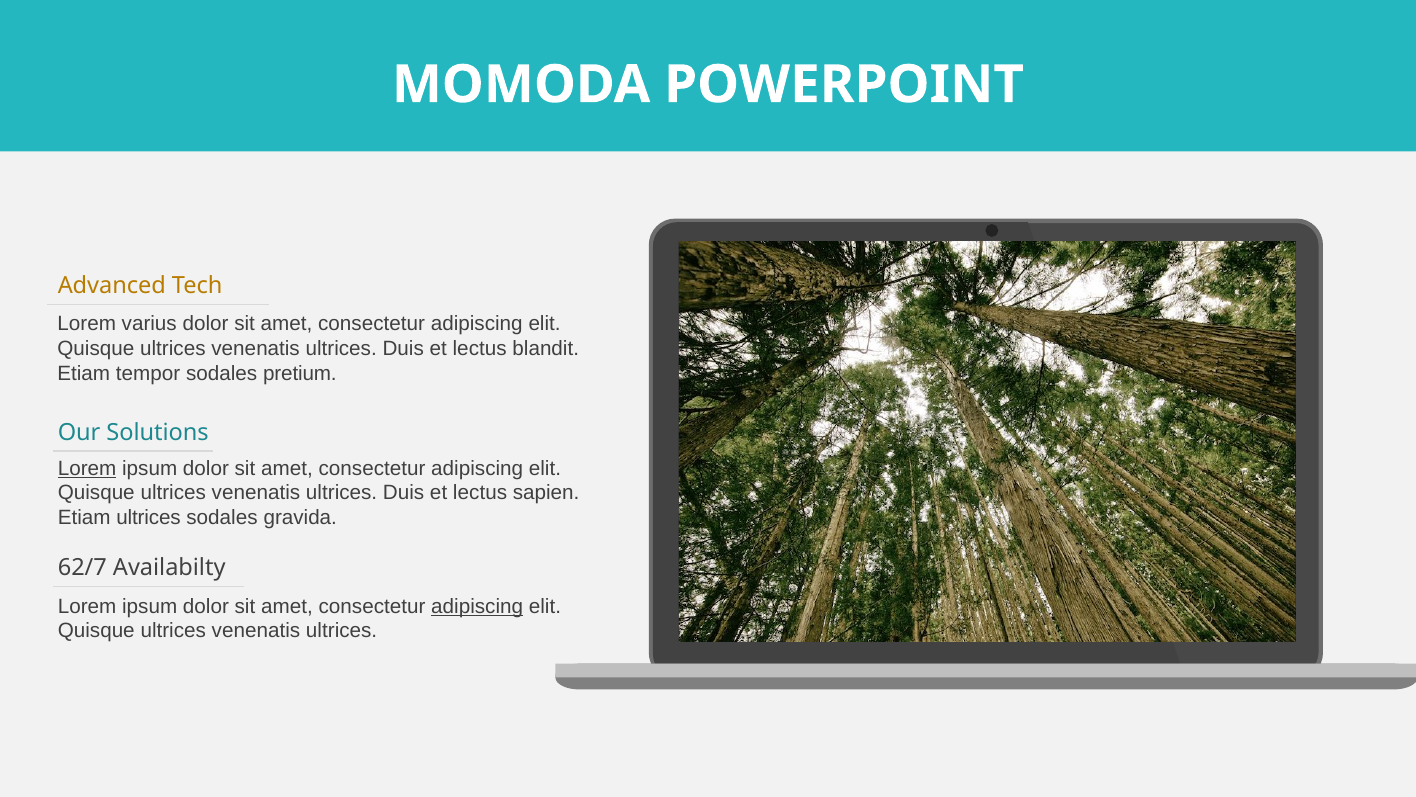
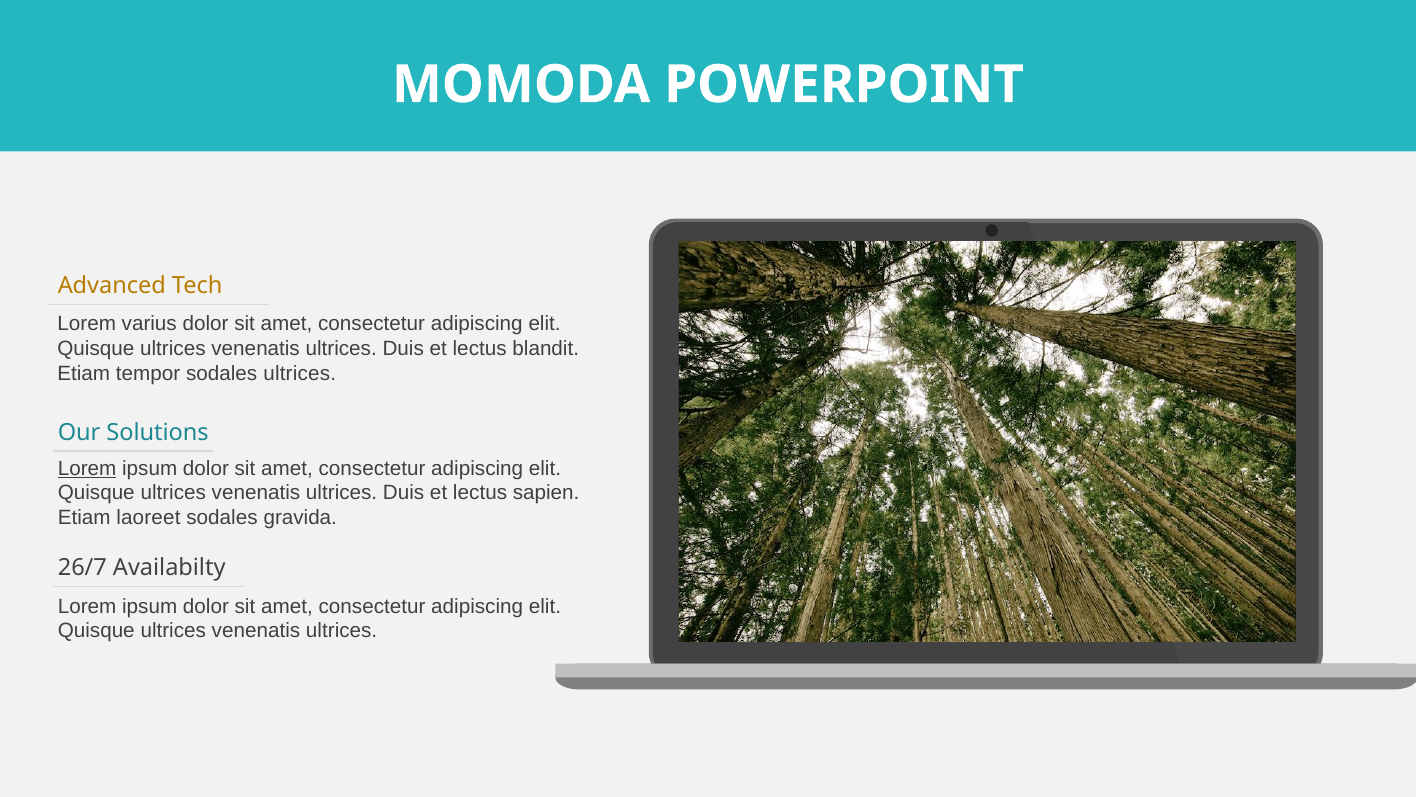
sodales pretium: pretium -> ultrices (300, 373)
Etiam ultrices: ultrices -> laoreet (148, 518)
62/7: 62/7 -> 26/7 (82, 568)
adipiscing underline: present -> none (477, 606)
